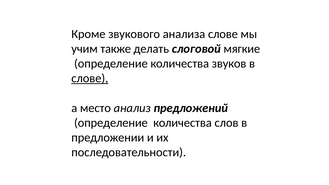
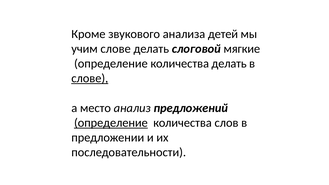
анализа слове: слове -> детей (223, 34)
учим также: также -> слове (116, 49)
количества звуков: звуков -> делать (229, 64)
определение underline: none -> present (111, 123)
